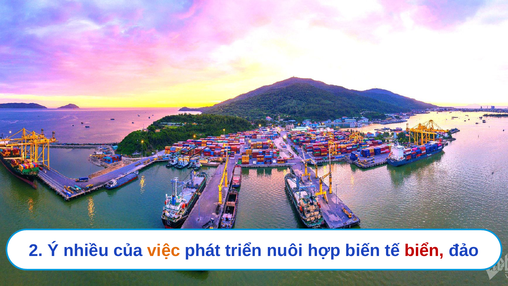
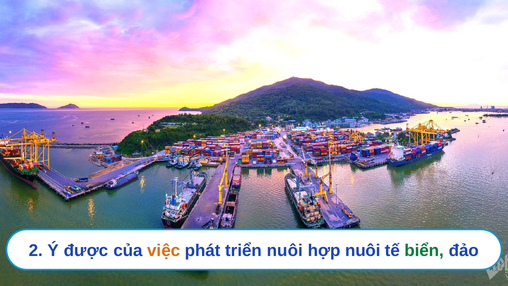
nhiều: nhiều -> được (86, 251)
hợp biến: biến -> nuôi (363, 251)
biển colour: red -> green (424, 251)
